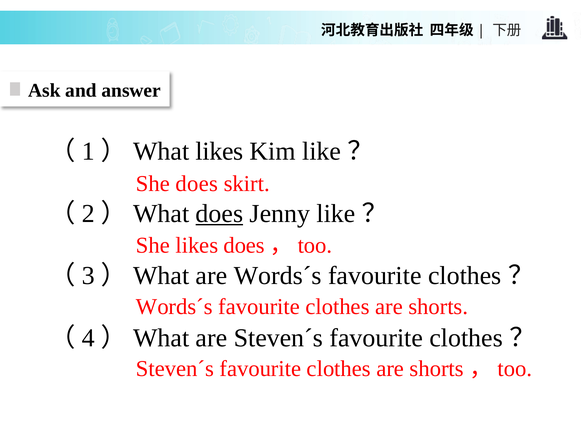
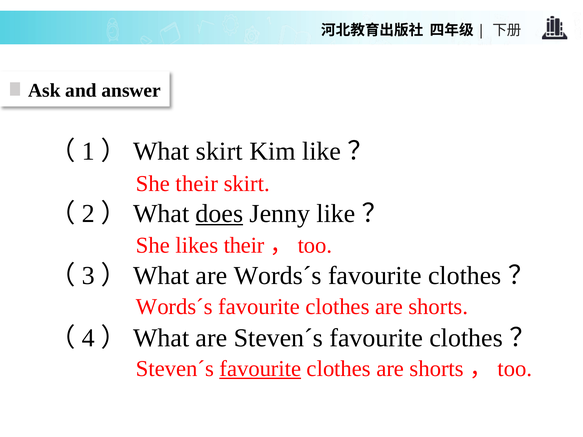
likes: likes -> skirt (219, 151)
She does: does -> their (197, 184)
likes does: does -> their (244, 245)
favourite underline: none -> present (260, 369)
